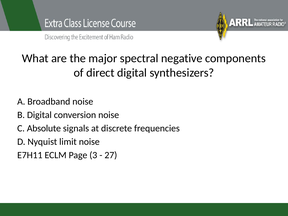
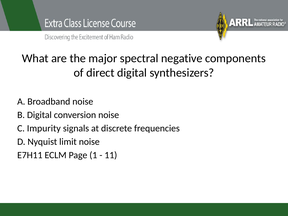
Absolute: Absolute -> Impurity (44, 128)
3: 3 -> 1 (93, 155)
27: 27 -> 11 (111, 155)
